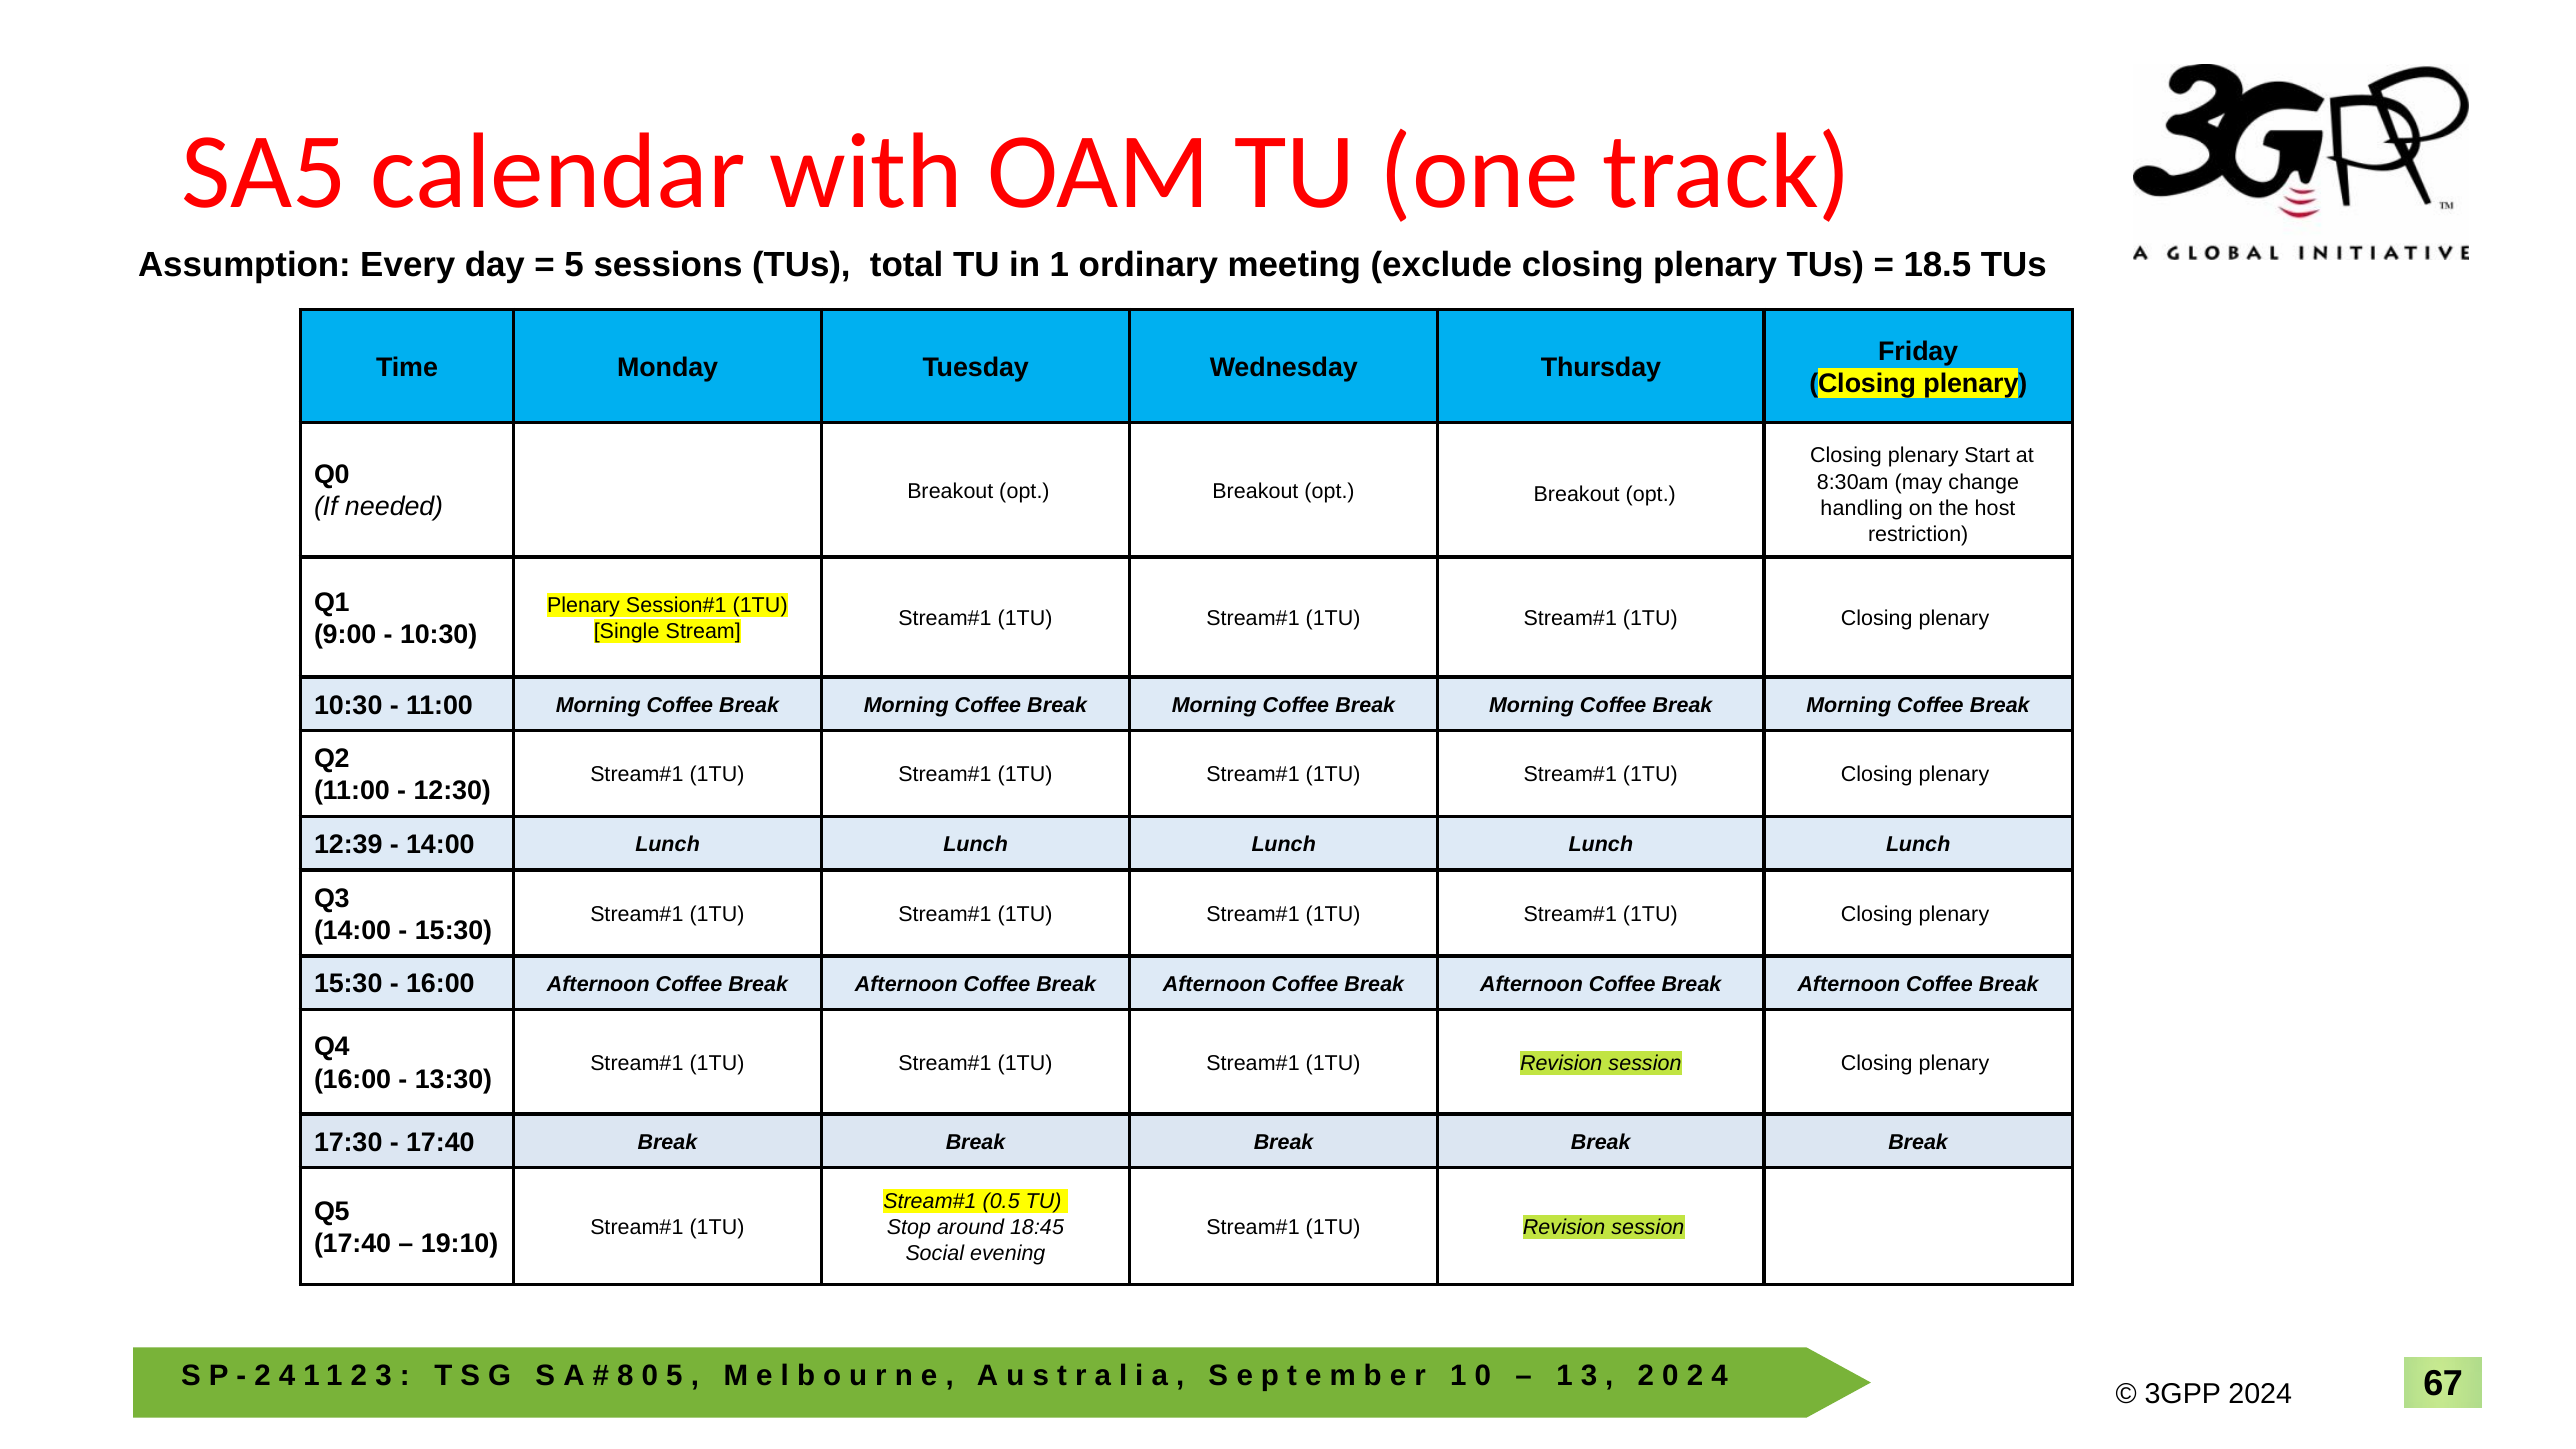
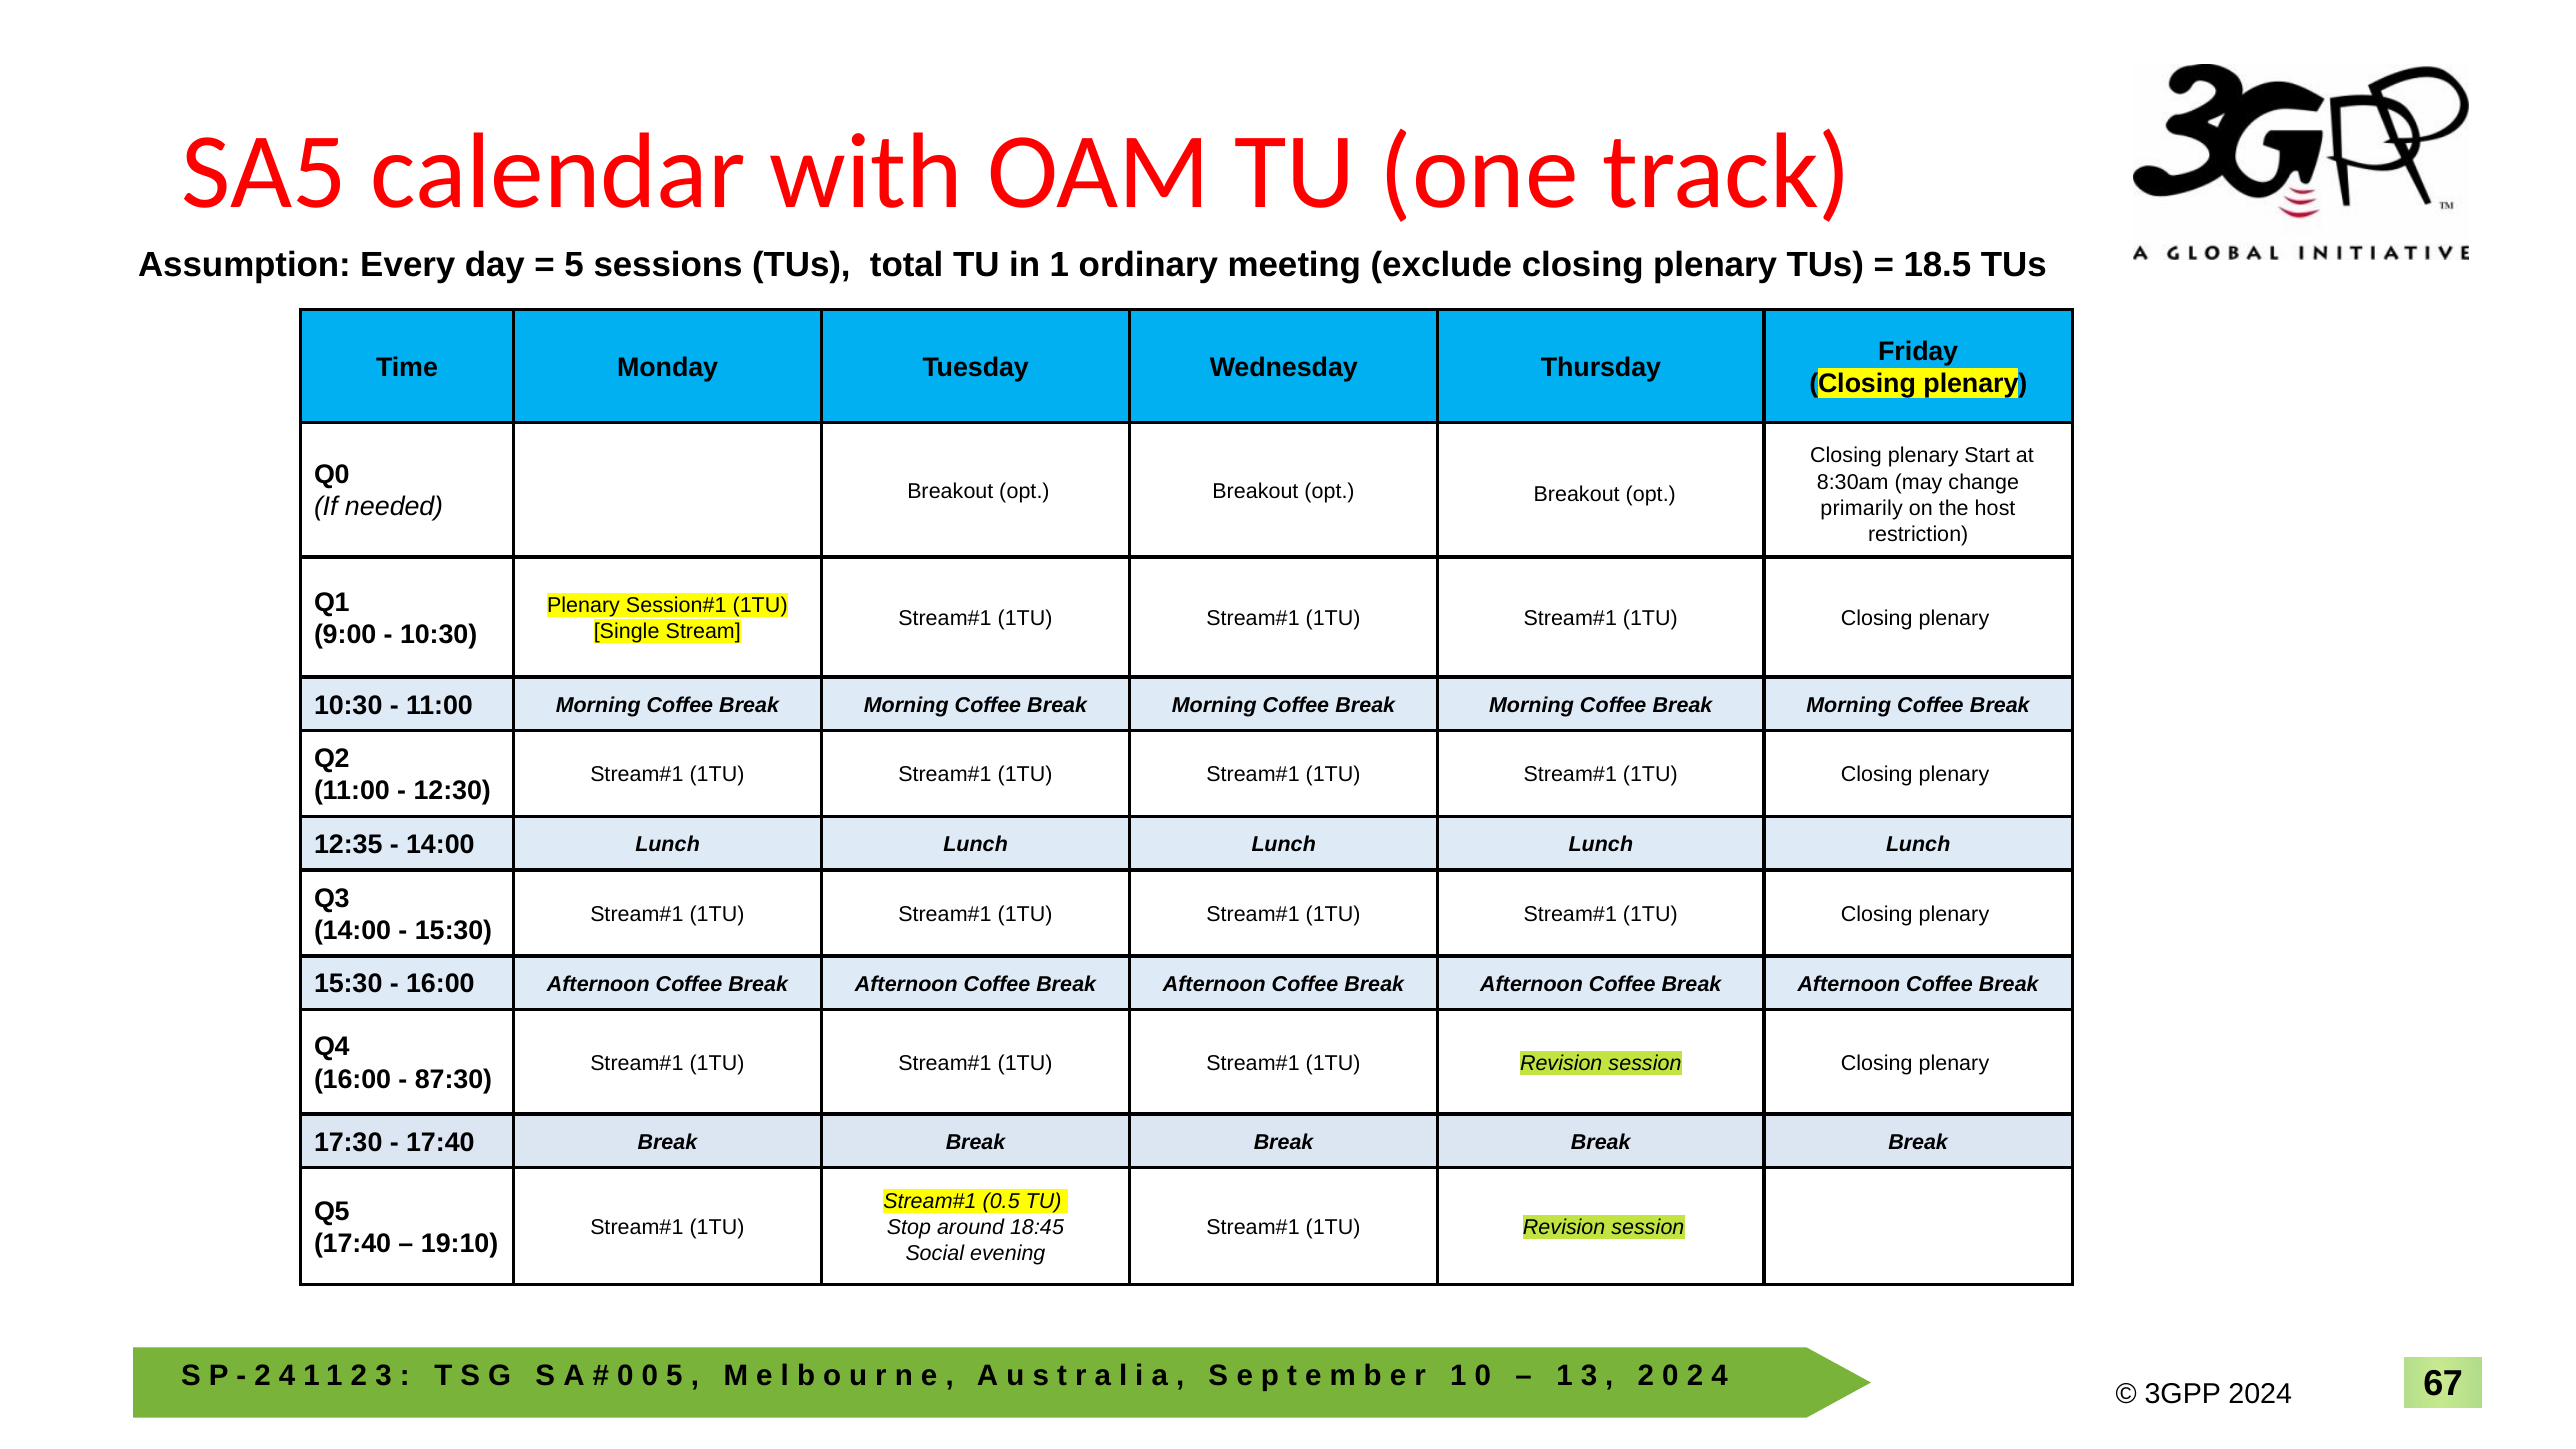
handling: handling -> primarily (1862, 509)
12:39: 12:39 -> 12:35 (348, 845)
13:30: 13:30 -> 87:30 (454, 1079)
8: 8 -> 0 (625, 1376)
